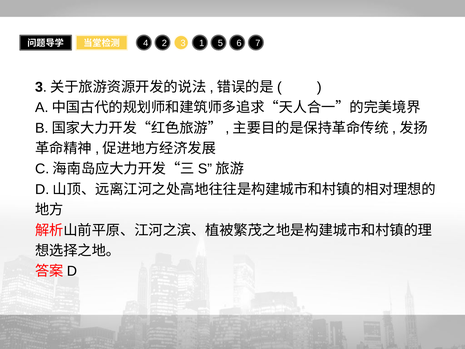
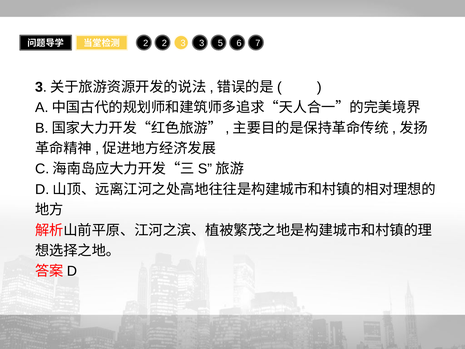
4: 4 -> 2 (146, 43)
3 1: 1 -> 3 (202, 43)
